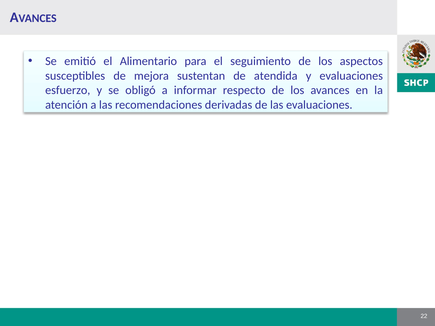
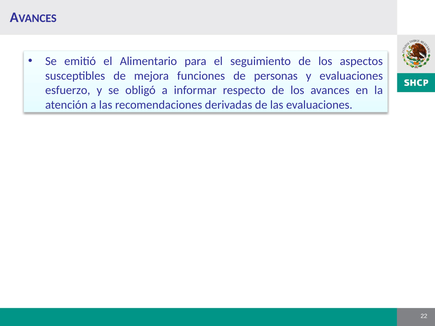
sustentan: sustentan -> funciones (201, 76)
atendida: atendida -> personas (276, 76)
